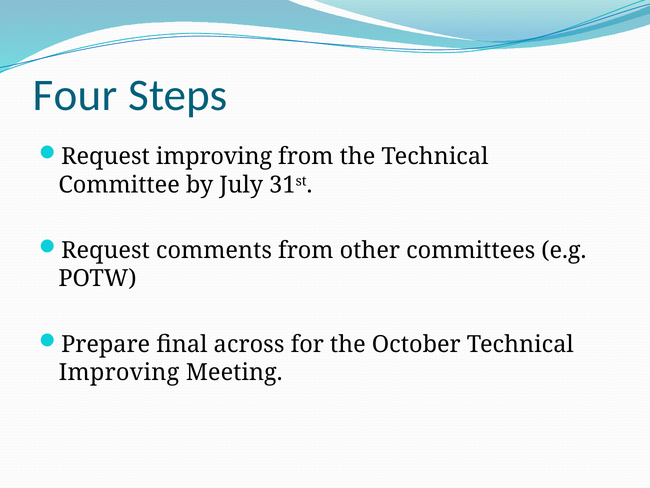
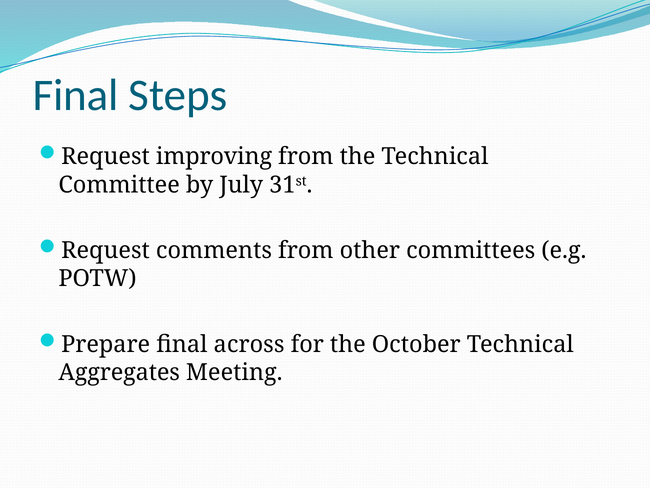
Four: Four -> Final (75, 95)
Improving: Improving -> Aggregates (119, 372)
